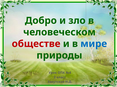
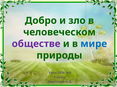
обществе colour: red -> purple (36, 44)
